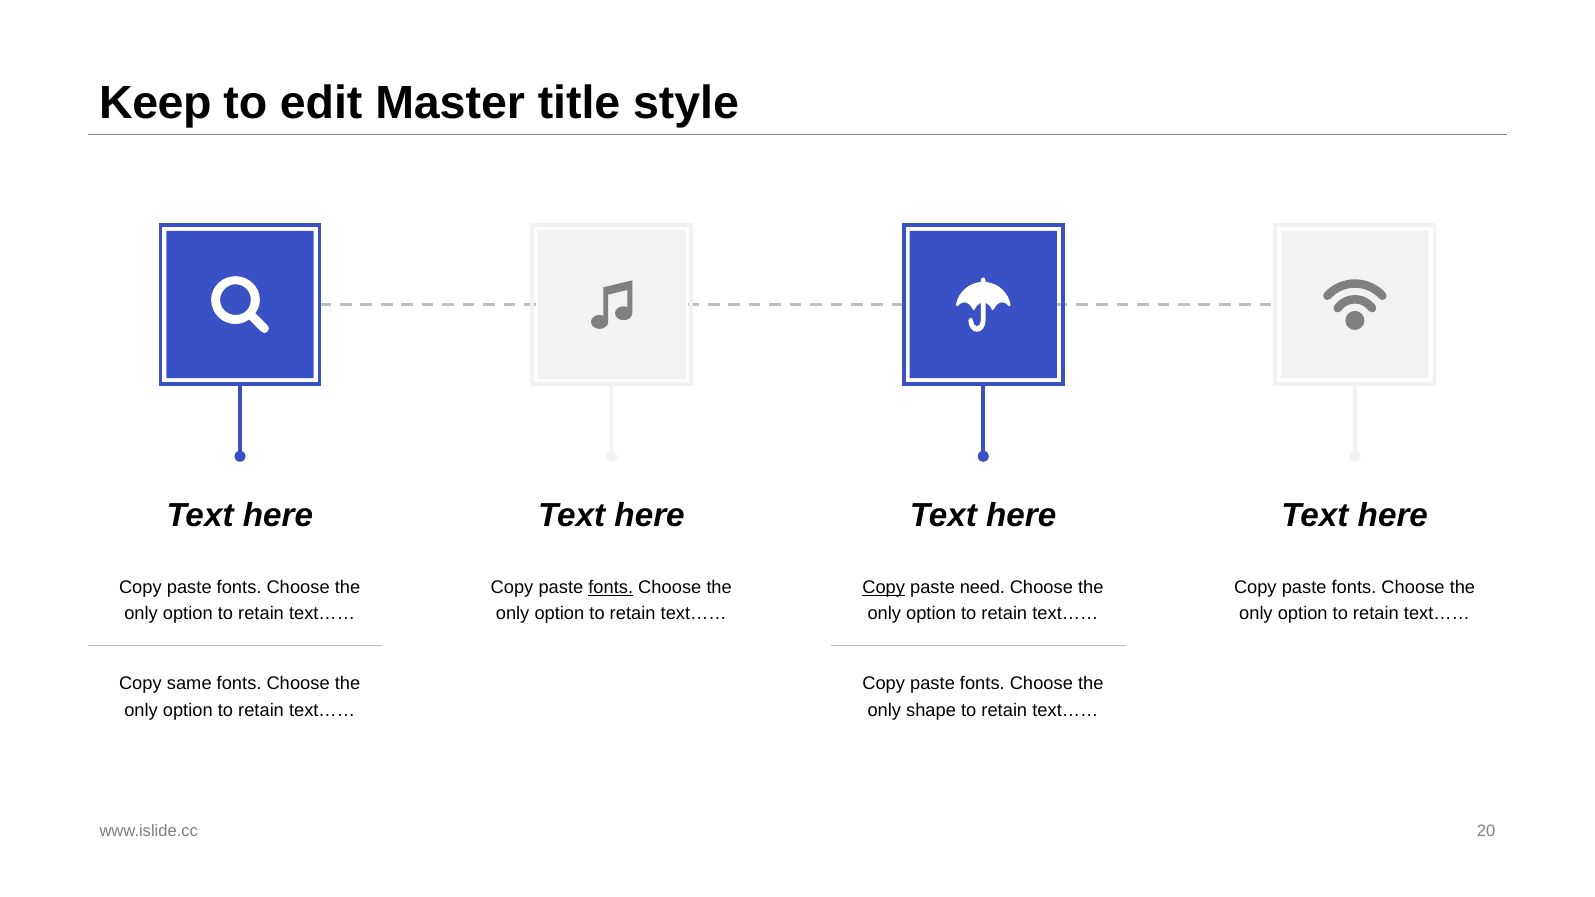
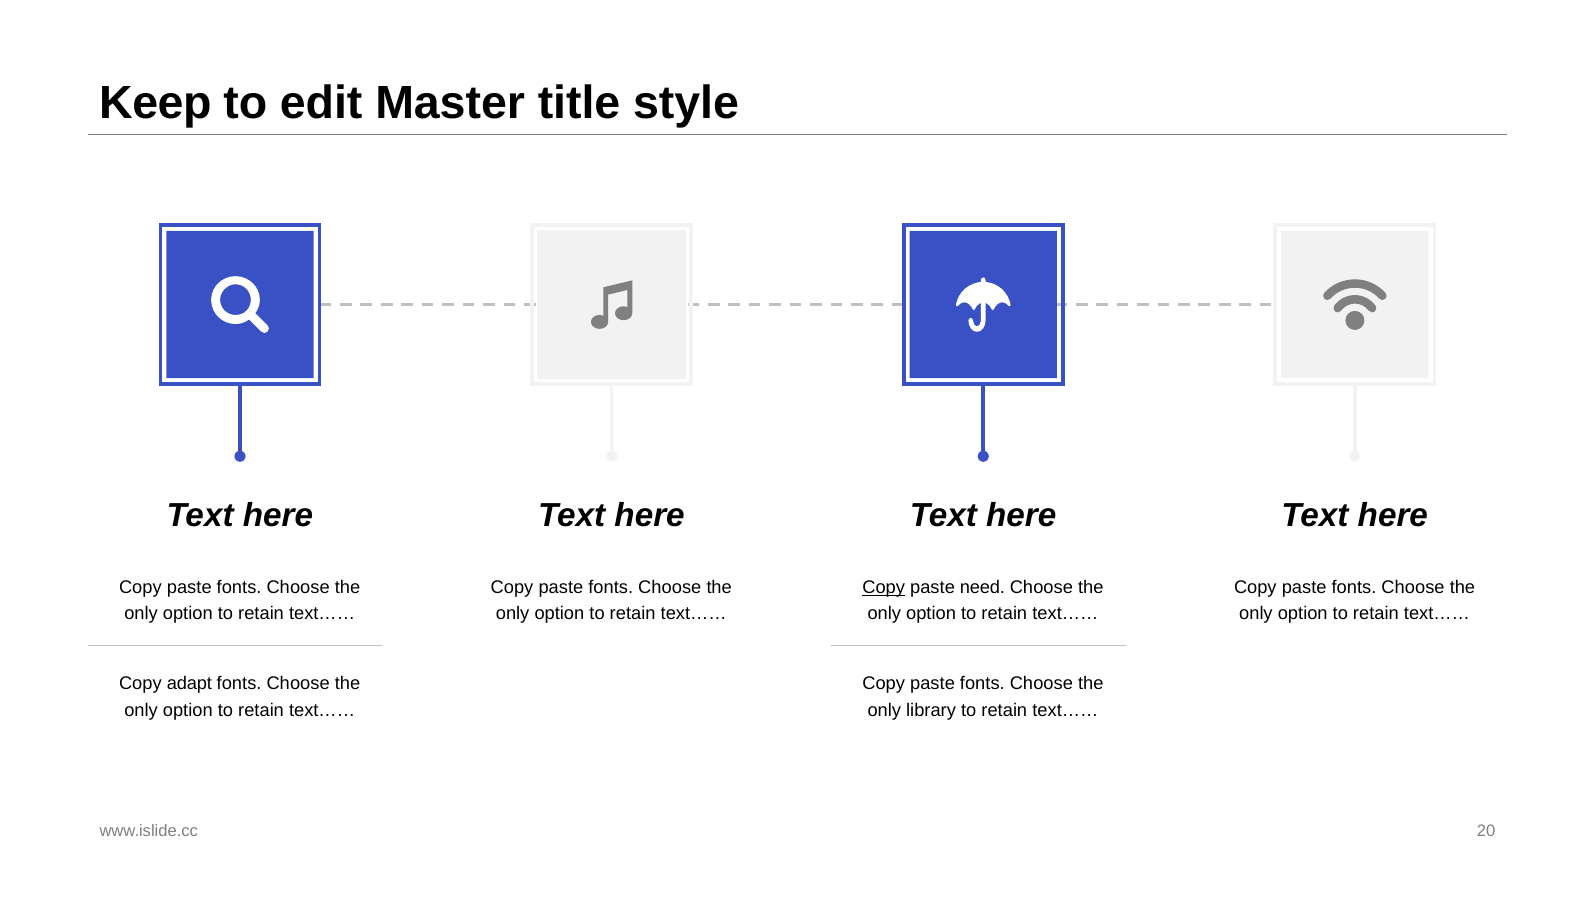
fonts underline: present -> none (611, 587)
same: same -> adapt (189, 684)
shape: shape -> library (931, 710)
